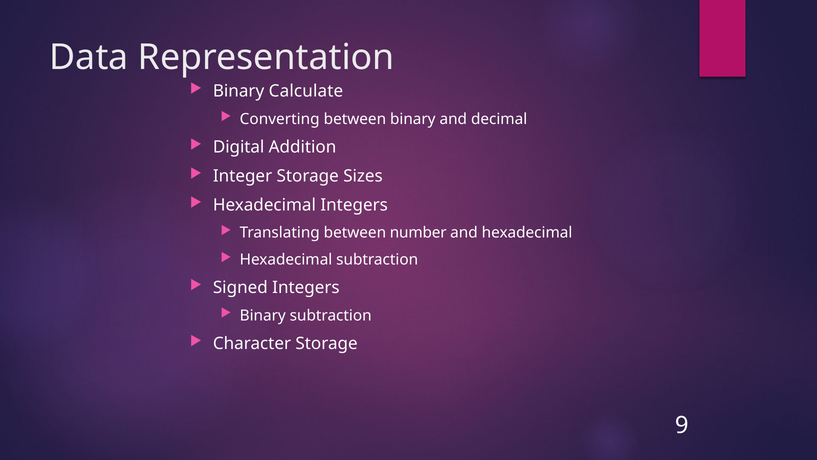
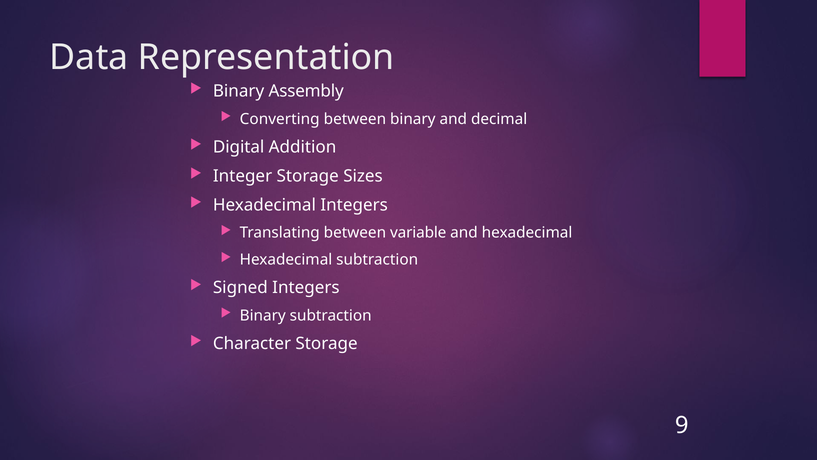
Calculate: Calculate -> Assembly (306, 91)
number: number -> variable (418, 233)
